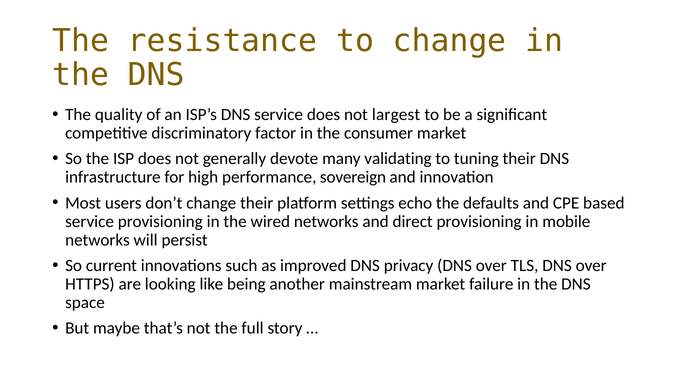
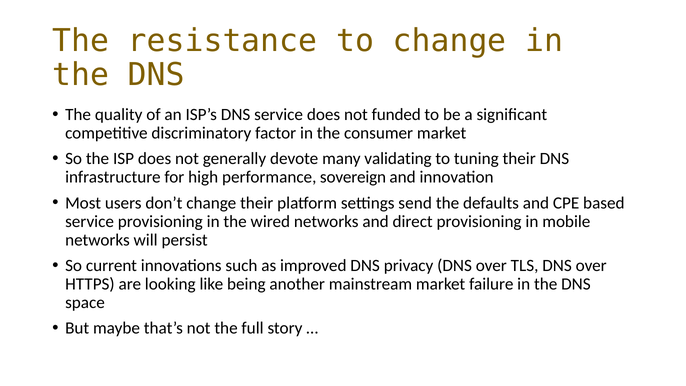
largest: largest -> funded (396, 114)
echo: echo -> send (415, 203)
